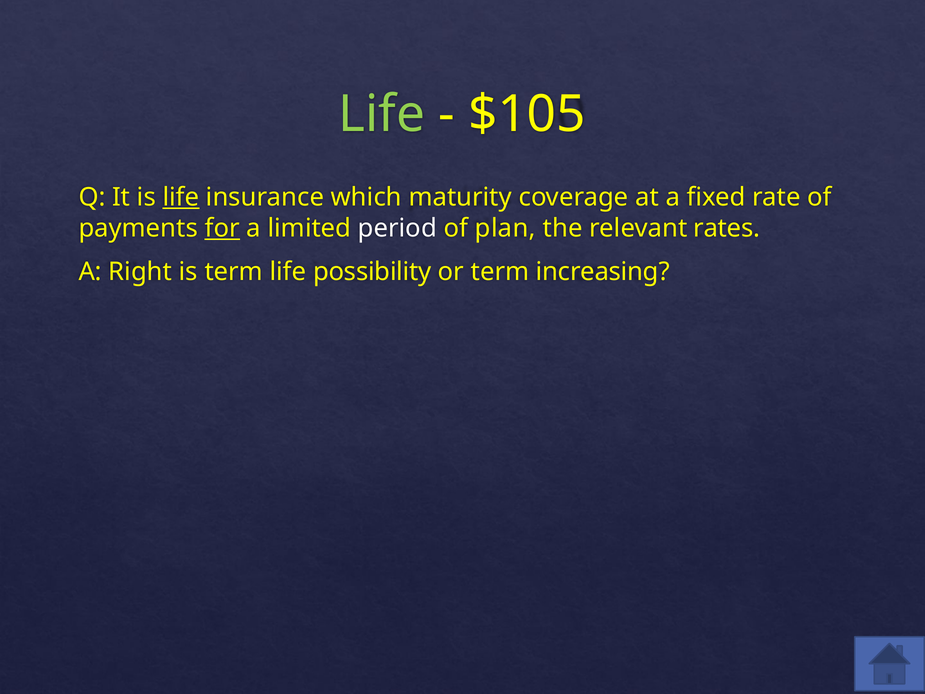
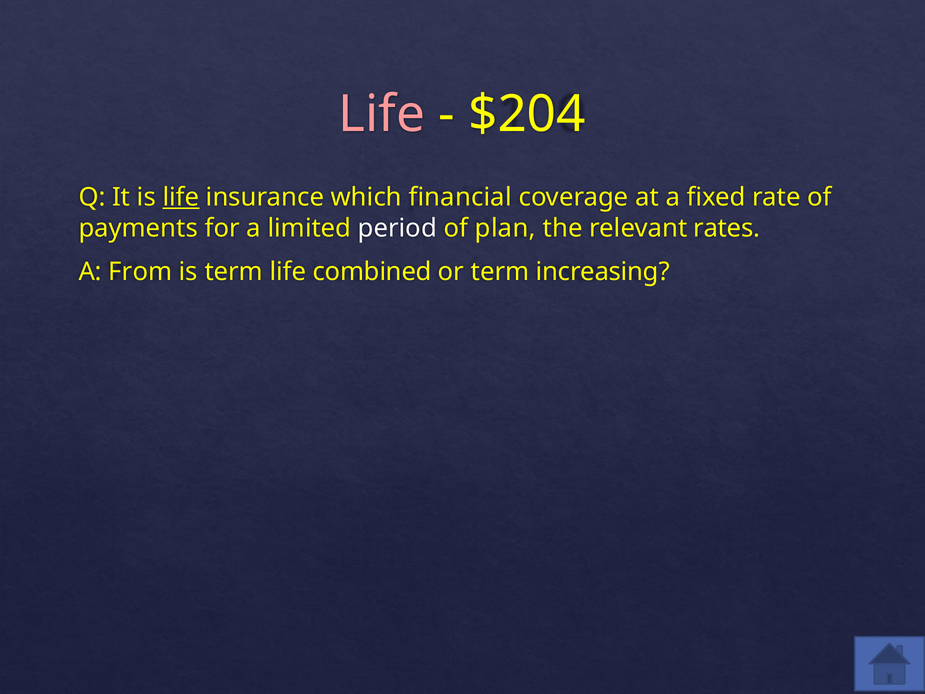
Life colour: light green -> pink (382, 114)
$105: $105 -> $204 (527, 114)
maturity: maturity -> financial (460, 197)
for underline: present -> none (222, 228)
Right: Right -> From (140, 272)
possibility: possibility -> combined (372, 272)
